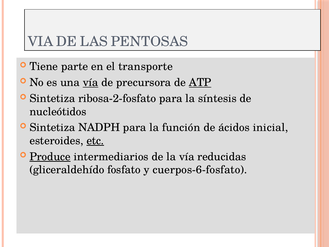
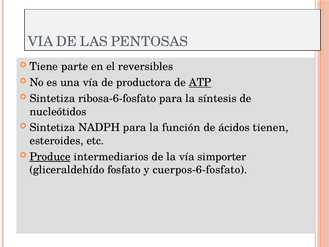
transporte: transporte -> reversibles (146, 67)
vía underline: present -> none (91, 82)
precursora: precursora -> productora (144, 82)
ribosa-2-fosfato: ribosa-2-fosfato -> ribosa-6-fosfato (117, 98)
inicial: inicial -> tienen (271, 127)
etc underline: present -> none (95, 141)
reducidas: reducidas -> simporter (222, 156)
